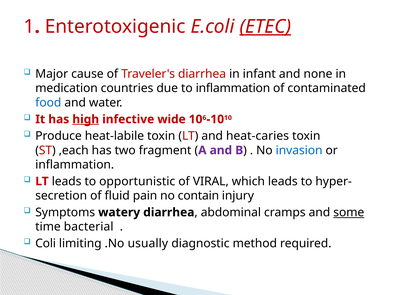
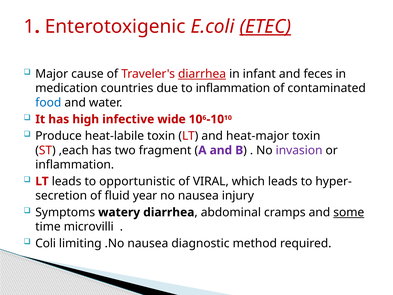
diarrhea underline: none -> present (202, 74)
none: none -> feces (318, 74)
high underline: present -> none (86, 119)
heat-caries: heat-caries -> heat-major (258, 136)
invasion colour: blue -> purple (299, 150)
pain: pain -> year (145, 196)
no contain: contain -> nausea (198, 196)
bacterial: bacterial -> microvilli (89, 227)
.No usually: usually -> nausea (148, 243)
